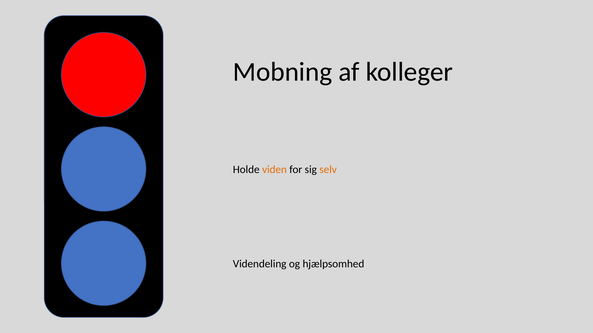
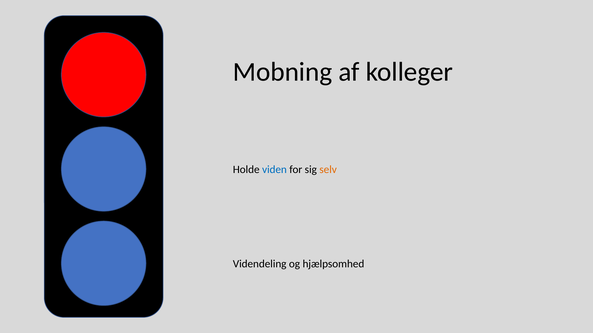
viden colour: orange -> blue (274, 170)
